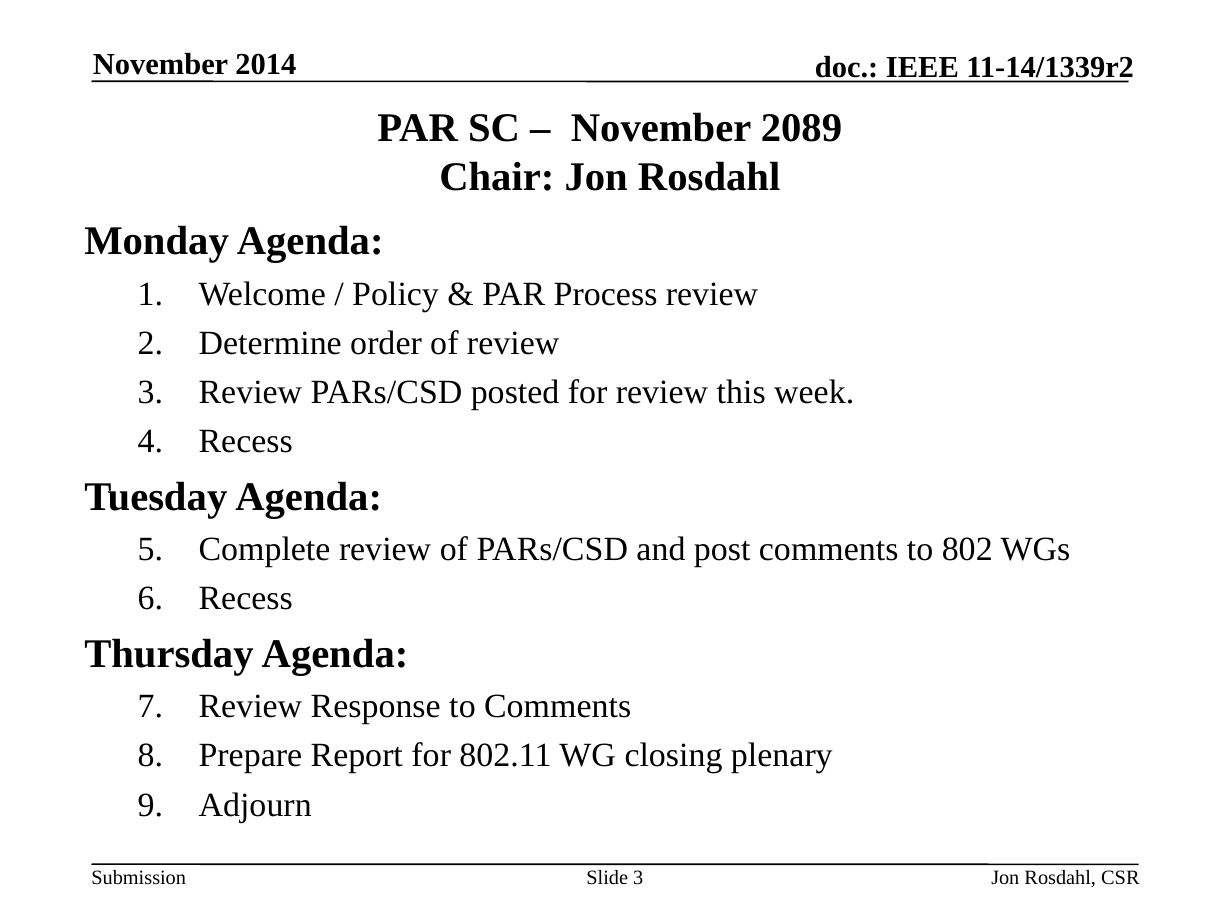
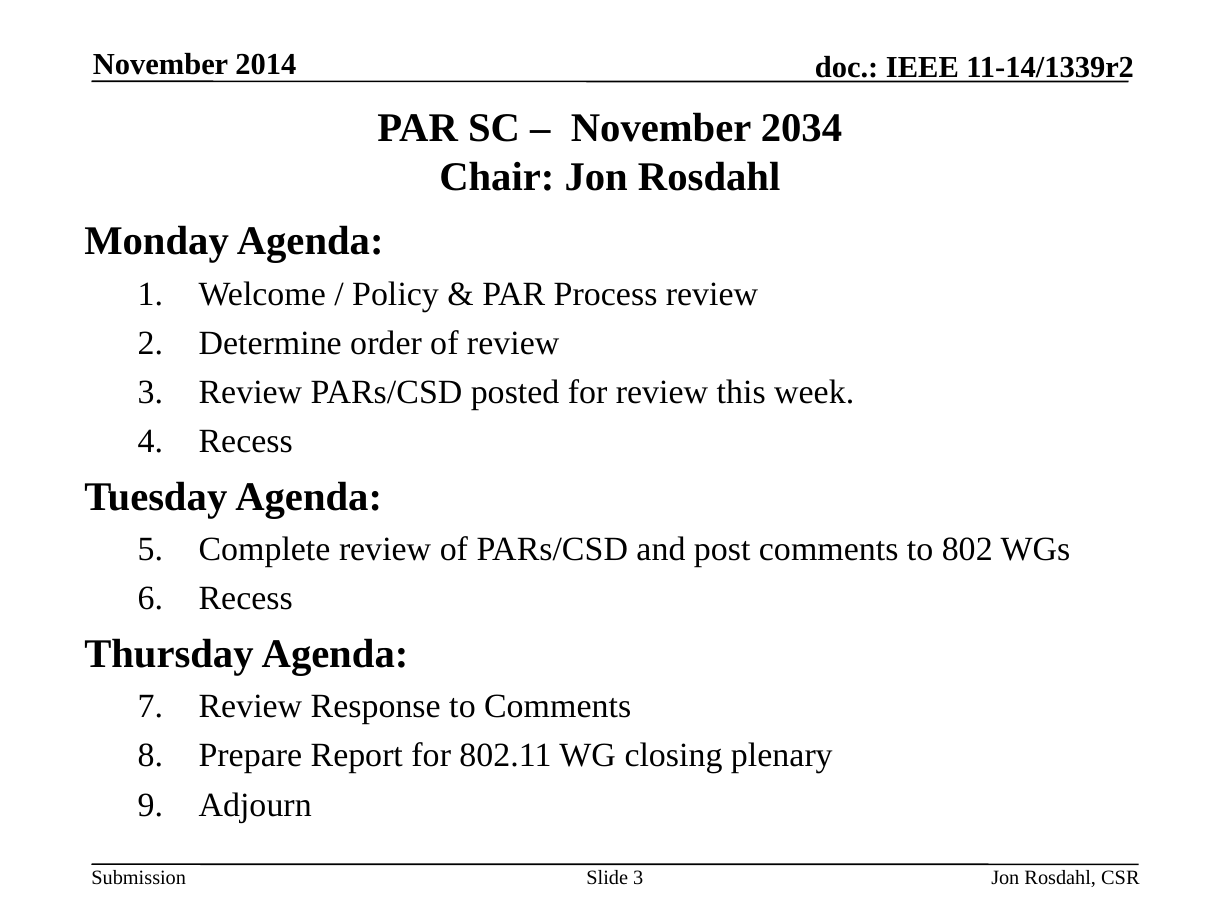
2089: 2089 -> 2034 (801, 128)
